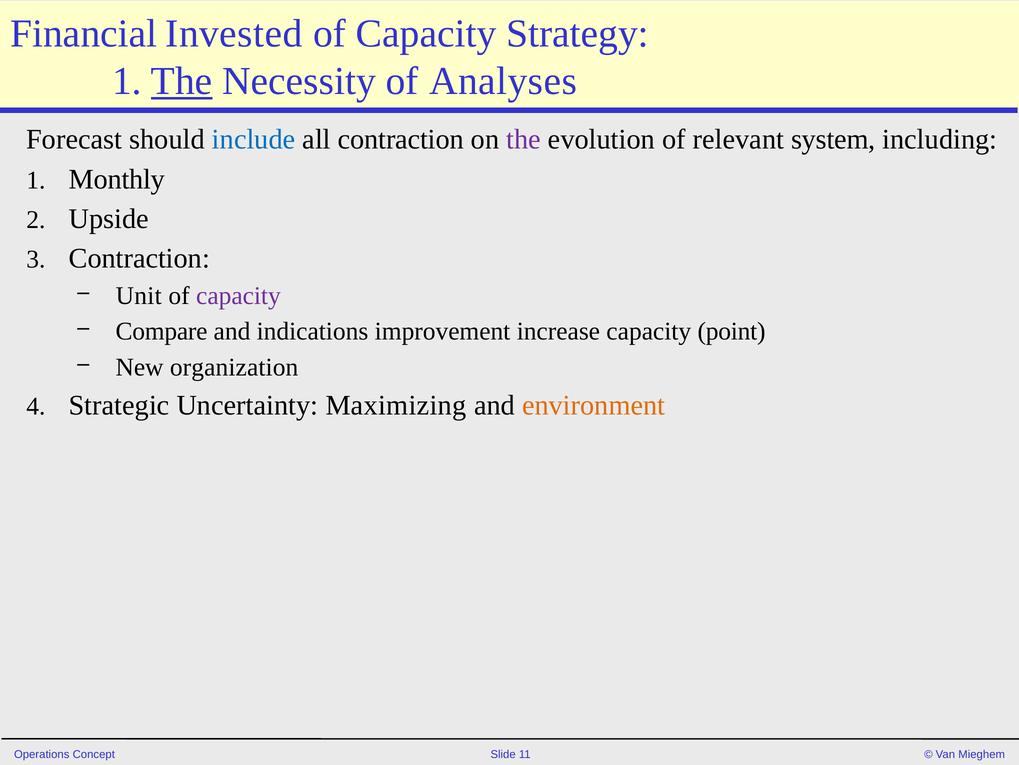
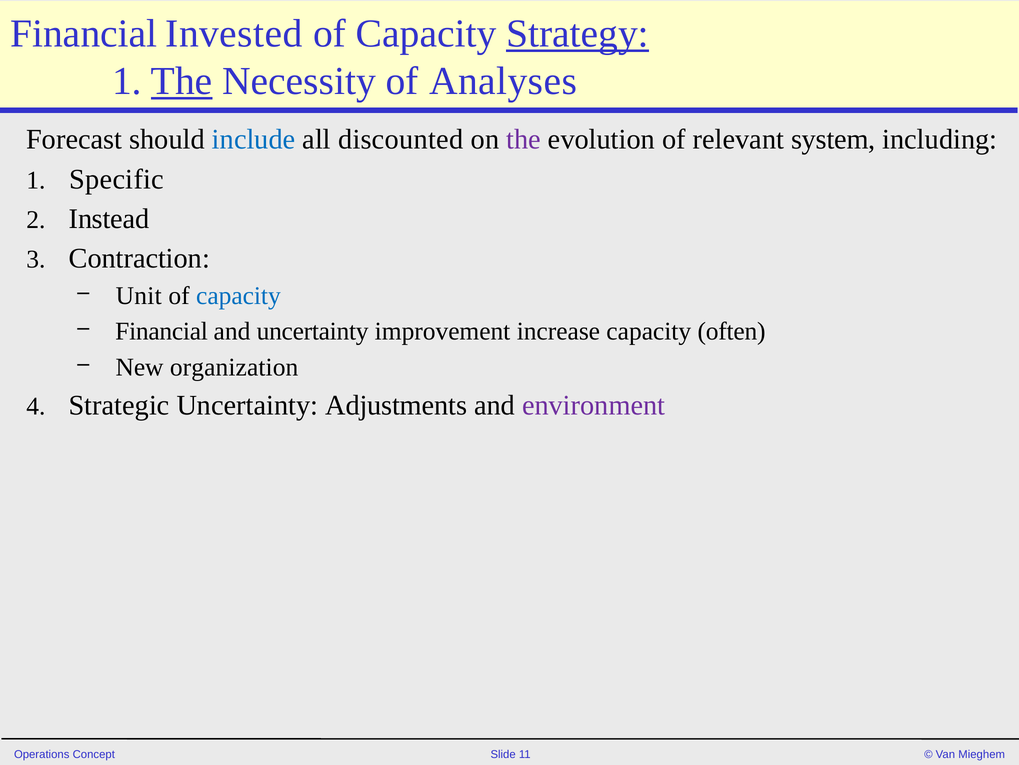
Strategy underline: none -> present (577, 34)
all contraction: contraction -> discounted (401, 139)
Monthly: Monthly -> Specific (117, 179)
Upside: Upside -> Instead (109, 219)
capacity colour: purple -> blue (238, 296)
Compare: Compare -> Financial (162, 331)
and indications: indications -> uncertainty (313, 331)
point: point -> often (732, 331)
Maximizing: Maximizing -> Adjustments (396, 405)
environment colour: orange -> purple (594, 405)
